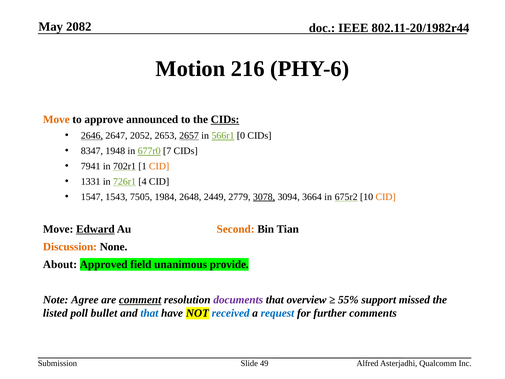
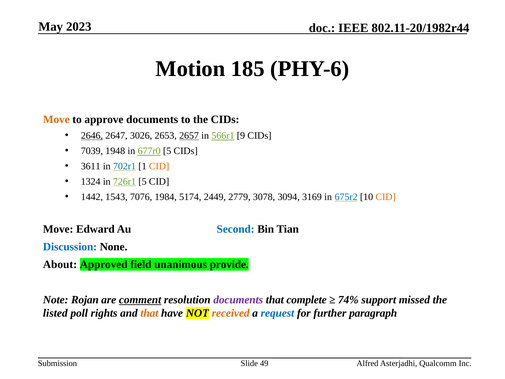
2082: 2082 -> 2023 (79, 27)
216: 216 -> 185 (248, 69)
approve announced: announced -> documents (152, 119)
CIDs underline: present -> none (225, 119)
2052: 2052 -> 3026 (141, 135)
0: 0 -> 9 (241, 135)
8347: 8347 -> 7039 (92, 151)
677r0 7: 7 -> 5 (167, 151)
7941: 7941 -> 3611 (91, 166)
702r1 colour: black -> blue (125, 166)
1331: 1331 -> 1324 (91, 181)
726r1 4: 4 -> 5 (142, 181)
1547: 1547 -> 1442 (92, 197)
7505: 7505 -> 7076 (141, 197)
2648: 2648 -> 5174 (190, 197)
3078 underline: present -> none (264, 197)
3664: 3664 -> 3169 (312, 197)
675r2 colour: black -> blue (346, 197)
Edward underline: present -> none (95, 229)
Second colour: orange -> blue (236, 229)
Discussion colour: orange -> blue (70, 247)
Agree: Agree -> Rojan (85, 300)
overview: overview -> complete (307, 300)
55%: 55% -> 74% (348, 300)
bullet: bullet -> rights (104, 313)
that colour: blue -> orange (149, 313)
received colour: blue -> orange (231, 313)
comments: comments -> paragraph (373, 313)
